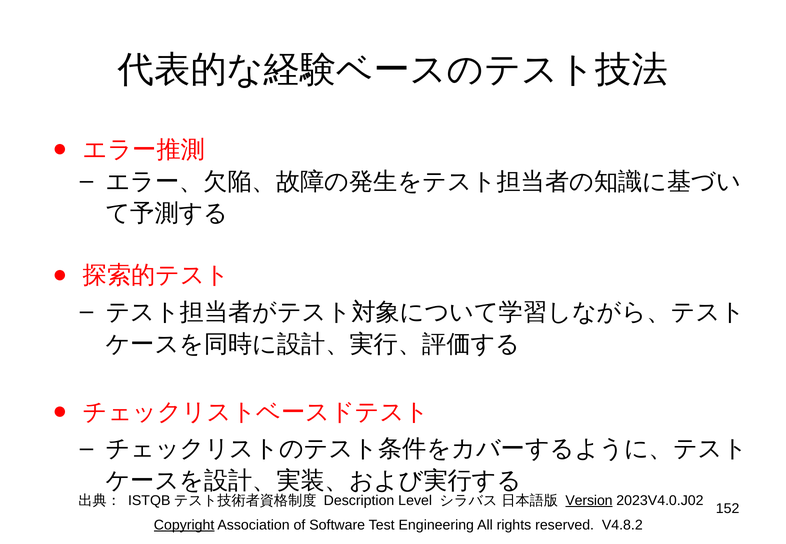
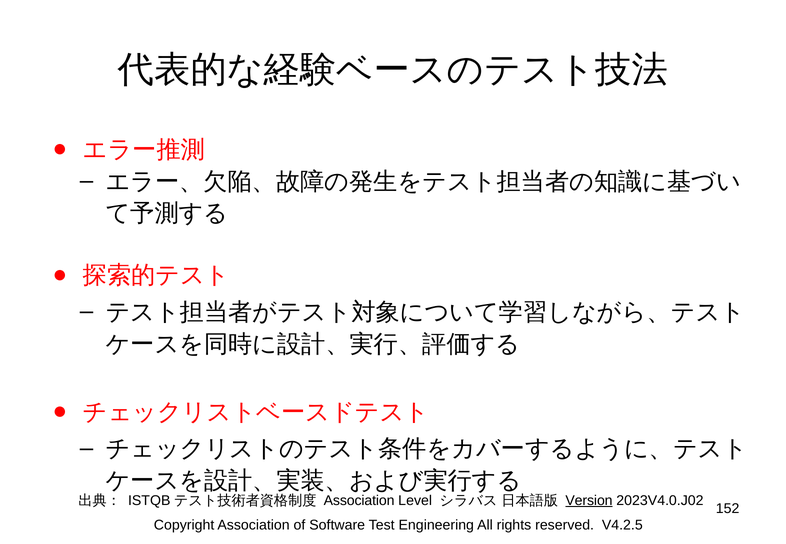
Description: Description -> Association (359, 501)
Copyright underline: present -> none (184, 525)
V4.8.2: V4.8.2 -> V4.2.5 (622, 525)
